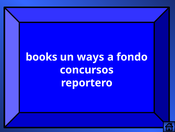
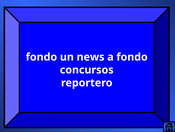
books: books -> fondo (41, 57)
ways: ways -> news (91, 57)
